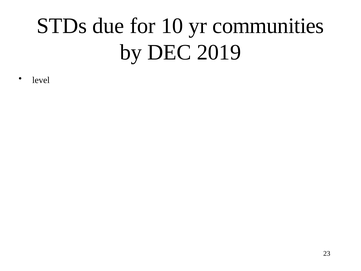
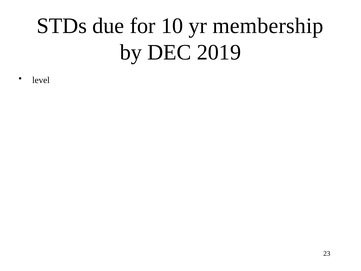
communities: communities -> membership (268, 26)
